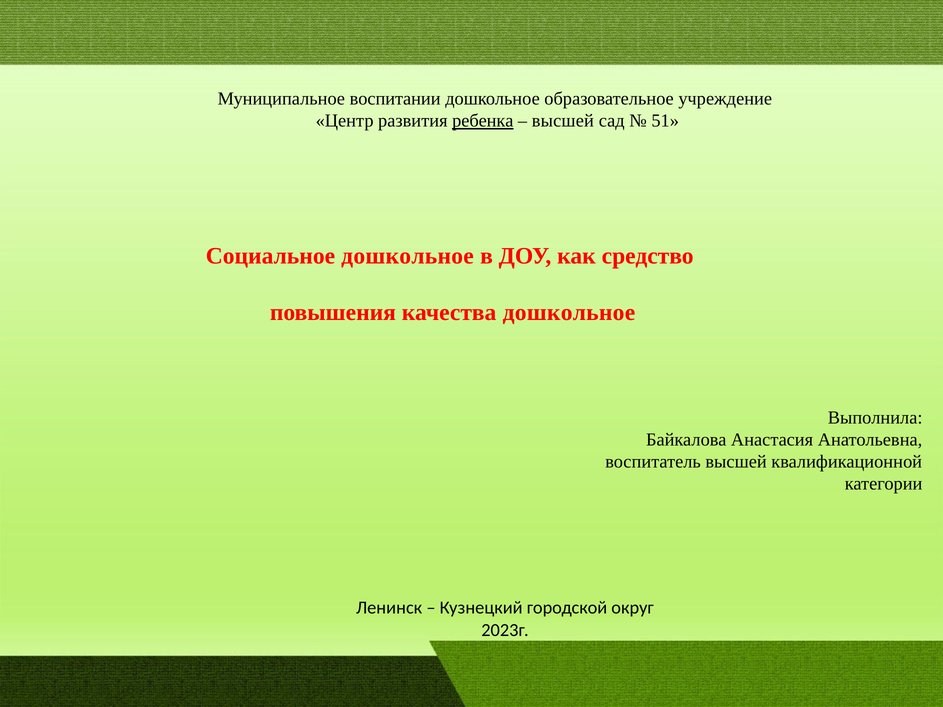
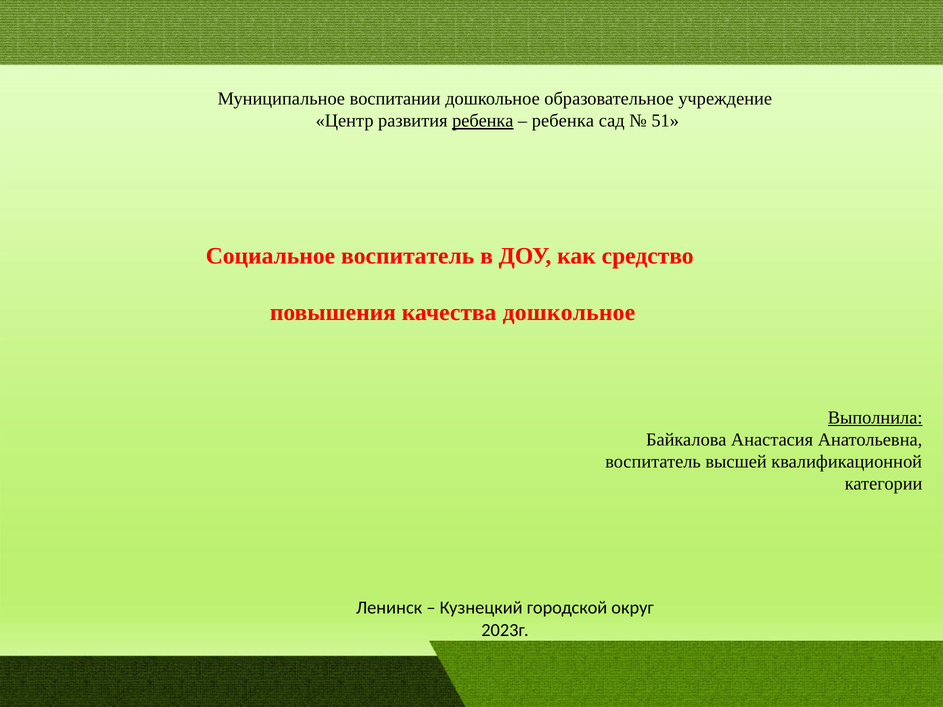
высшей: высшей -> ребенка (563, 121)
Социальное дошкольное: дошкольное -> воспитатель (408, 256)
Выполнила underline: none -> present (875, 418)
